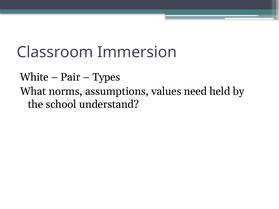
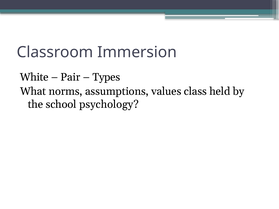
need: need -> class (195, 91)
understand: understand -> psychology (109, 104)
